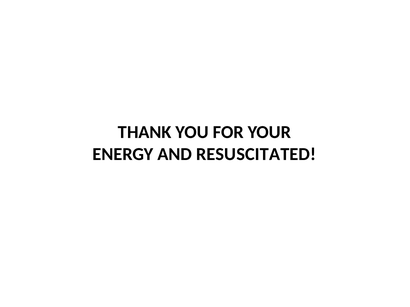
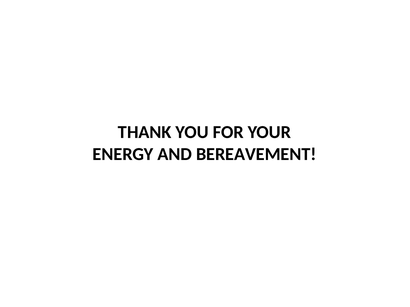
RESUSCITATED: RESUSCITATED -> BEREAVEMENT (256, 154)
